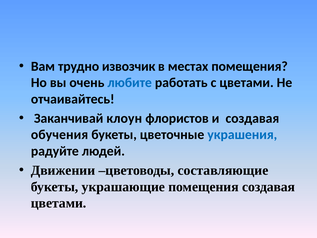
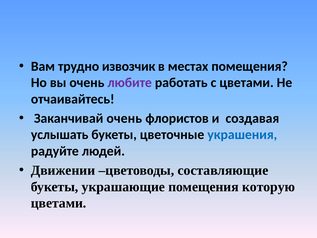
любите colour: blue -> purple (130, 83)
Заканчивай клоун: клоун -> очень (124, 118)
обучения: обучения -> услышать (60, 135)
помещения создавая: создавая -> которую (269, 187)
